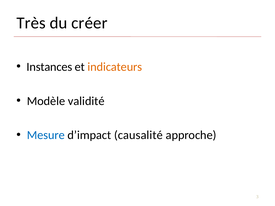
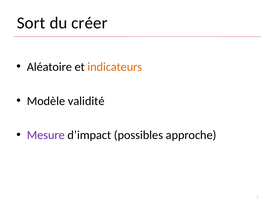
Très: Très -> Sort (31, 23)
Instances: Instances -> Aléatoire (49, 67)
Mesure colour: blue -> purple (46, 135)
causalité: causalité -> possibles (138, 135)
